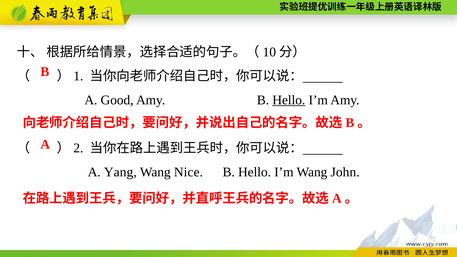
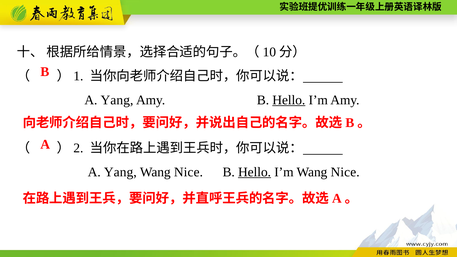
Good: Good -> Yang (117, 100)
Hello underline: none -> present (255, 172)
I’m Wang John: John -> Nice (345, 172)
